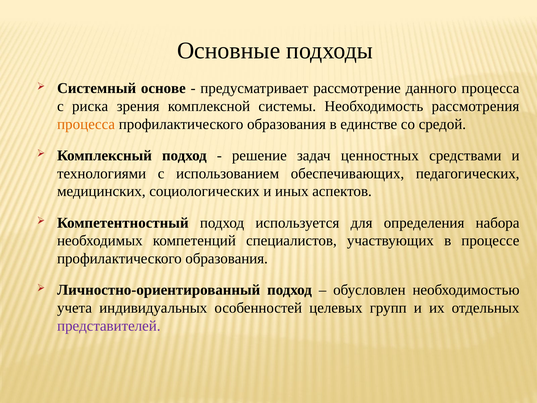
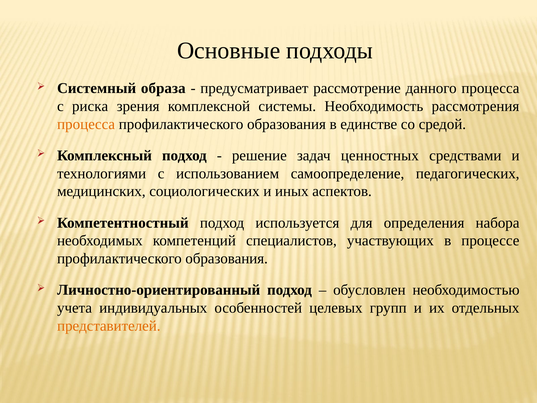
основе: основе -> образа (163, 88)
обеспечивающих: обеспечивающих -> самоопределение (348, 173)
представителей colour: purple -> orange (109, 326)
